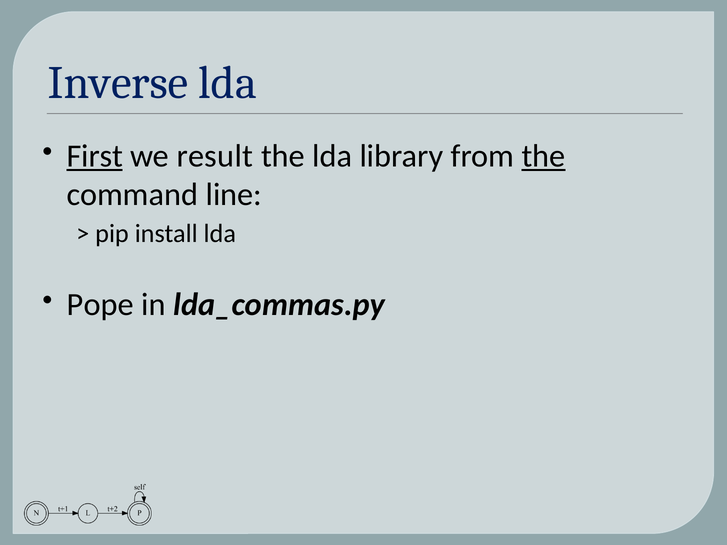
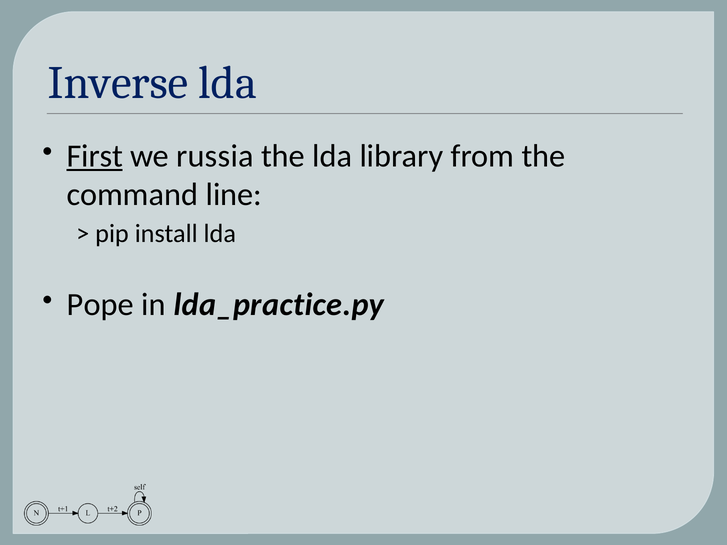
result: result -> russia (215, 156)
the underline: present -> none (543, 156)
lda_commas.py: lda_commas.py -> lda_practice.py (279, 305)
